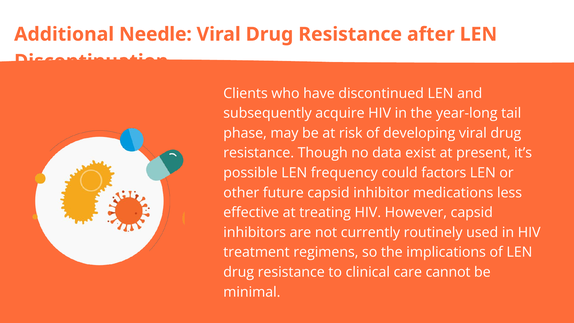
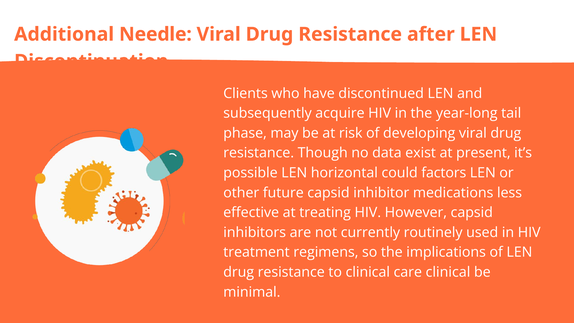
frequency: frequency -> horizontal (344, 173)
care cannot: cannot -> clinical (448, 272)
